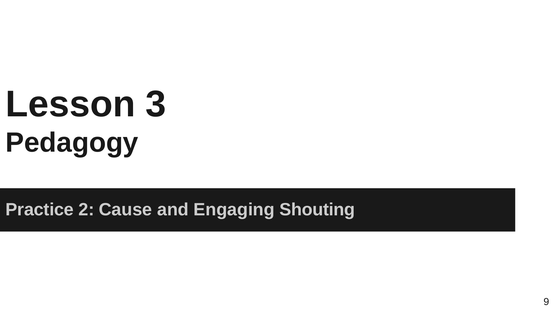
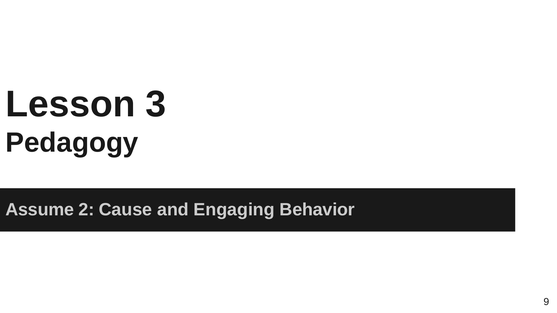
Practice: Practice -> Assume (40, 210)
Shouting: Shouting -> Behavior (317, 210)
